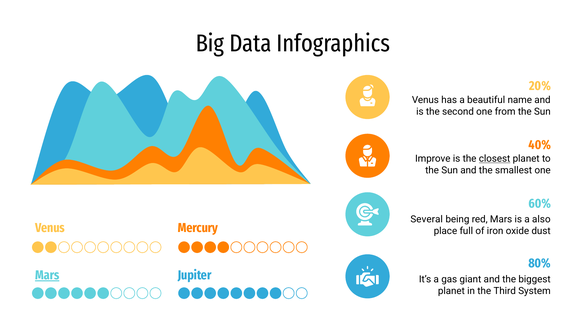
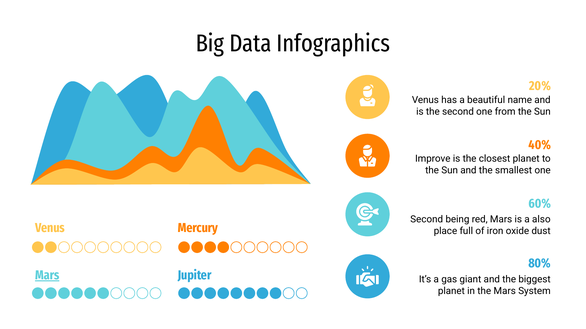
closest underline: present -> none (495, 159)
Several: Several -> Second (427, 220)
the Third: Third -> Mars (505, 291)
